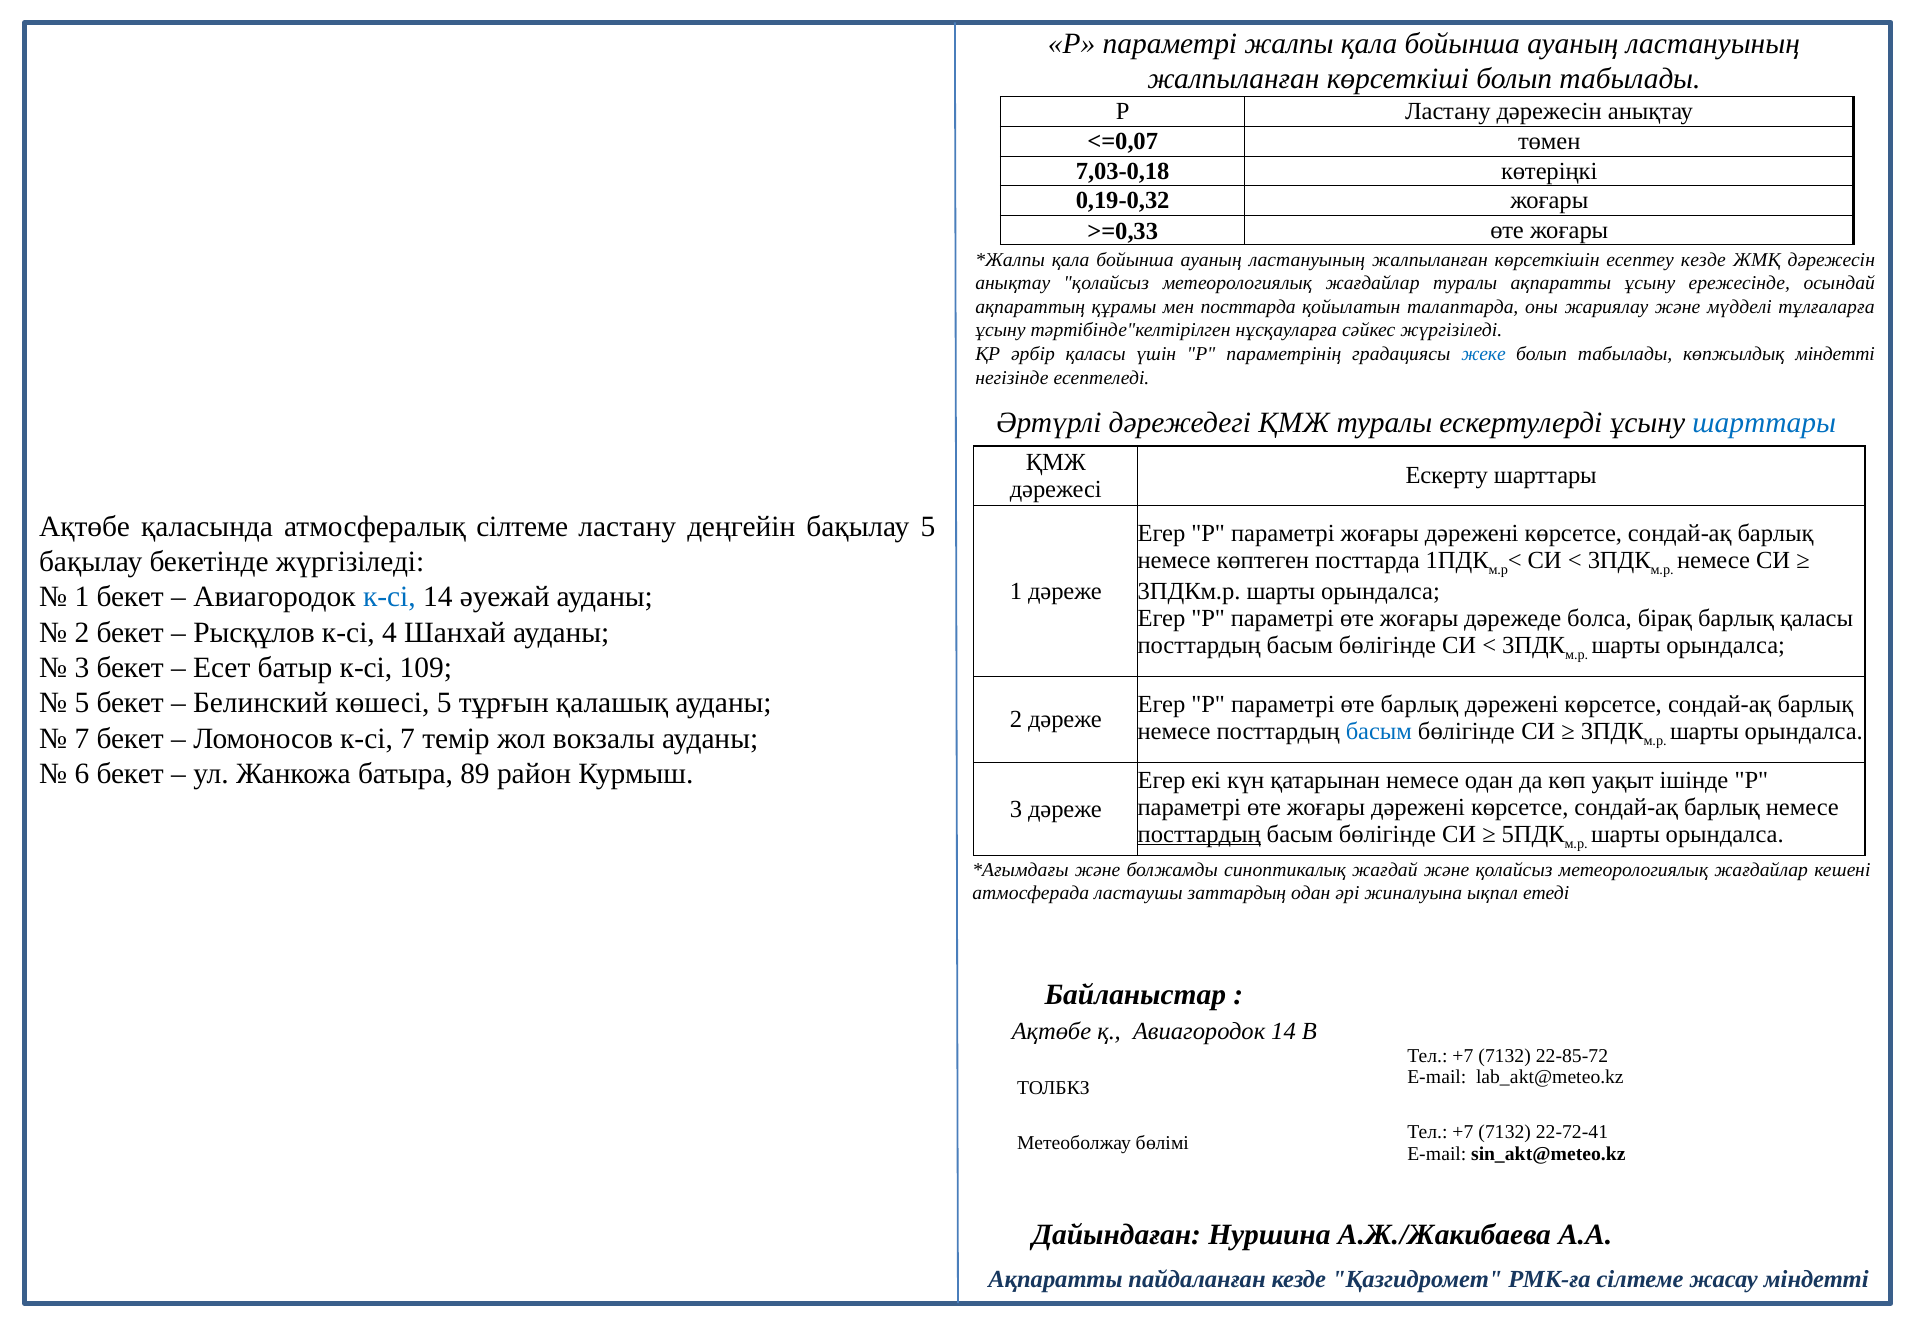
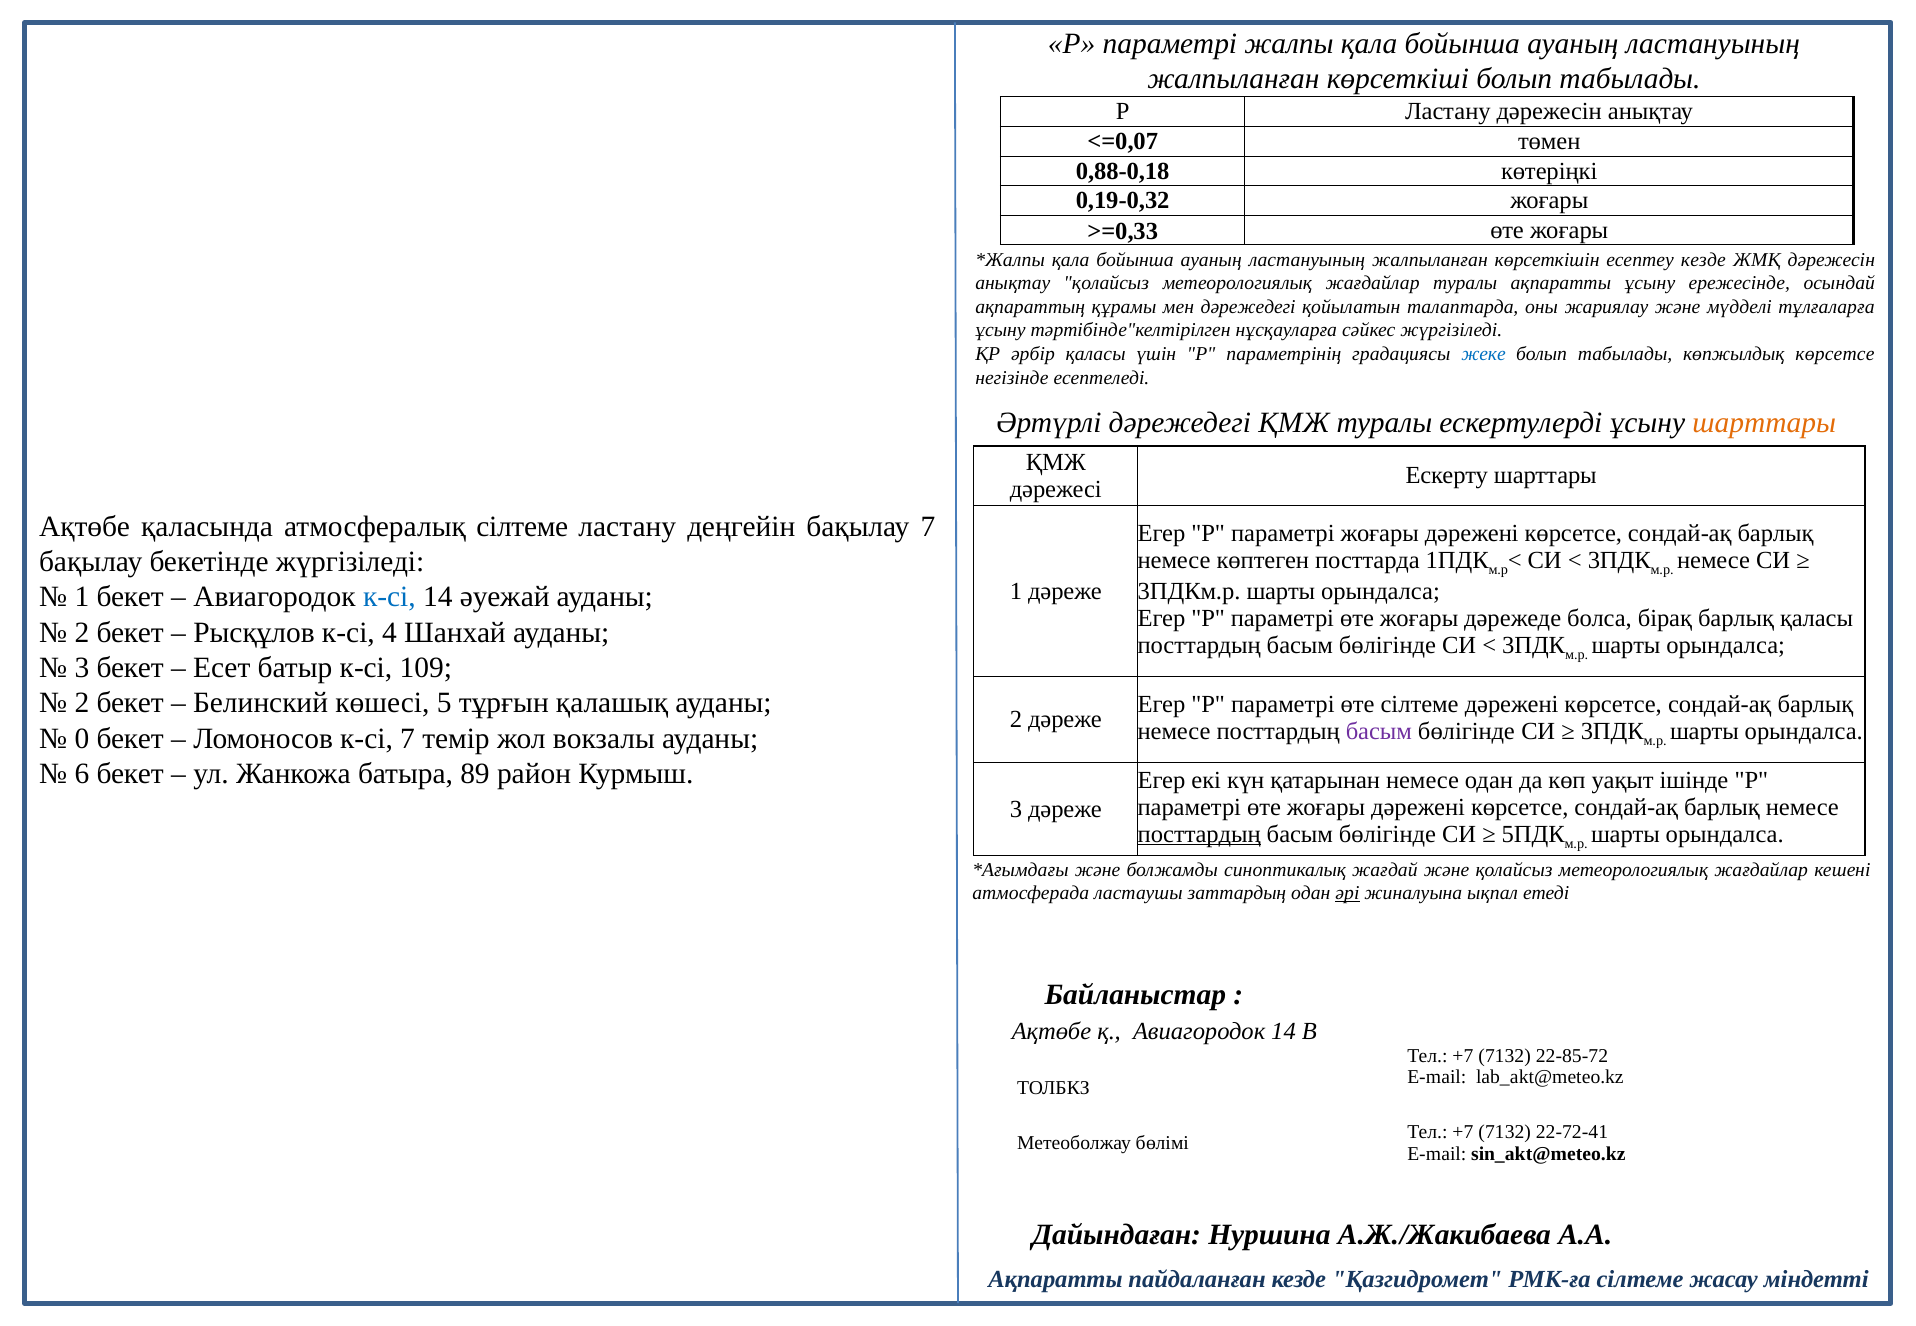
7,03-0,18: 7,03-0,18 -> 0,88-0,18 (1123, 171)
мен посттарда: посттарда -> дәрежедегі (1248, 307)
көпжылдық міндетті: міндетті -> көрсетсе (1835, 354)
шарттары colour: blue -> orange (1764, 423)
бақылау 5: 5 -> 7 (928, 526)
5: 5 -> 2 (82, 703)
өте барлық: барлық -> сілтеме (1420, 705)
басым colour: blue -> purple (1379, 732)
7: 7 -> 0 (82, 739)
әрі underline: none -> present (1347, 893)
